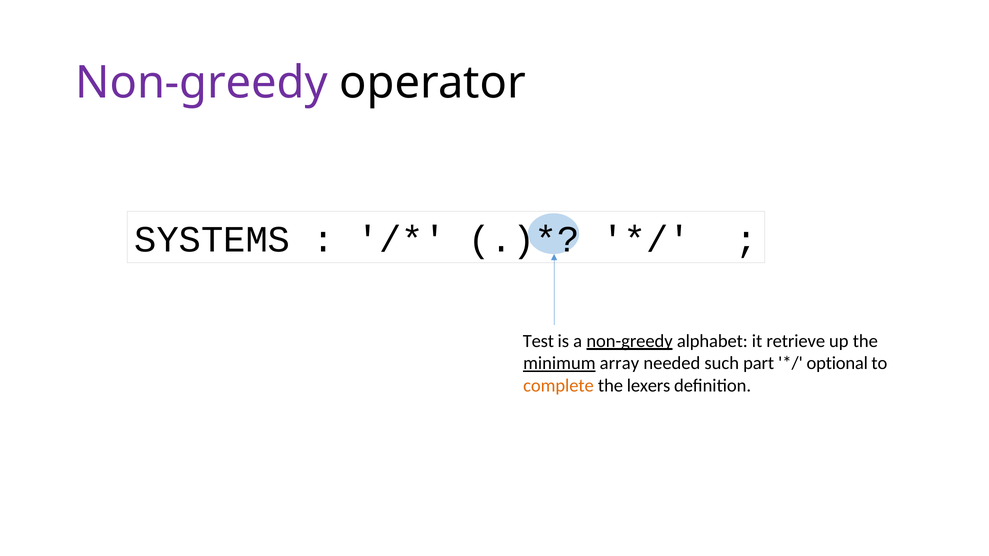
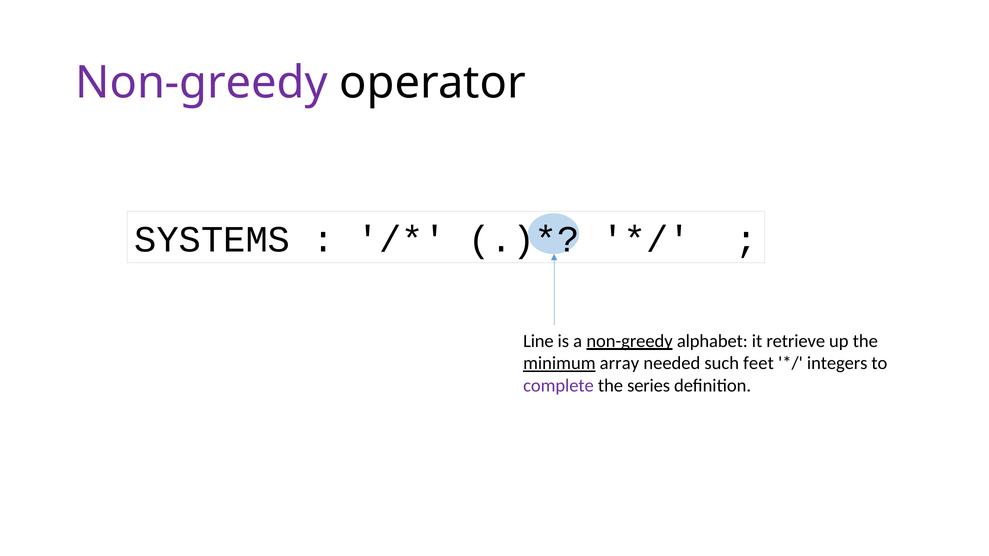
Test: Test -> Line (538, 341)
part: part -> feet (759, 363)
optional: optional -> integers (837, 363)
complete colour: orange -> purple (559, 386)
lexers: lexers -> series (649, 386)
